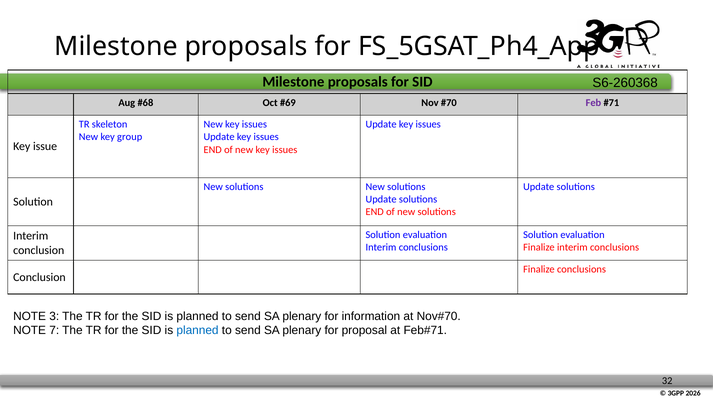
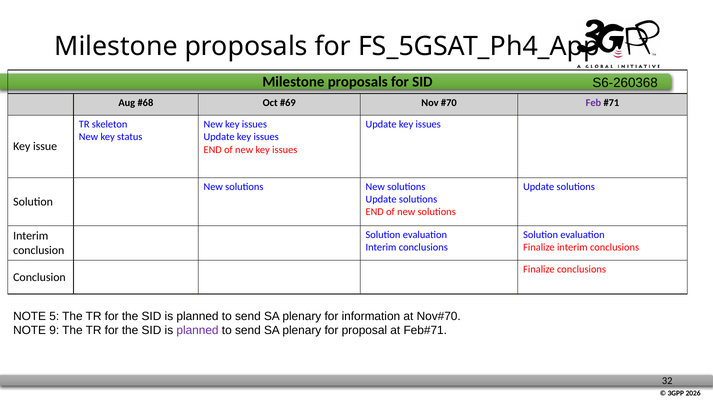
group: group -> status (130, 137)
3: 3 -> 5 (54, 316)
7: 7 -> 9 (54, 330)
planned colour: blue -> purple (198, 330)
